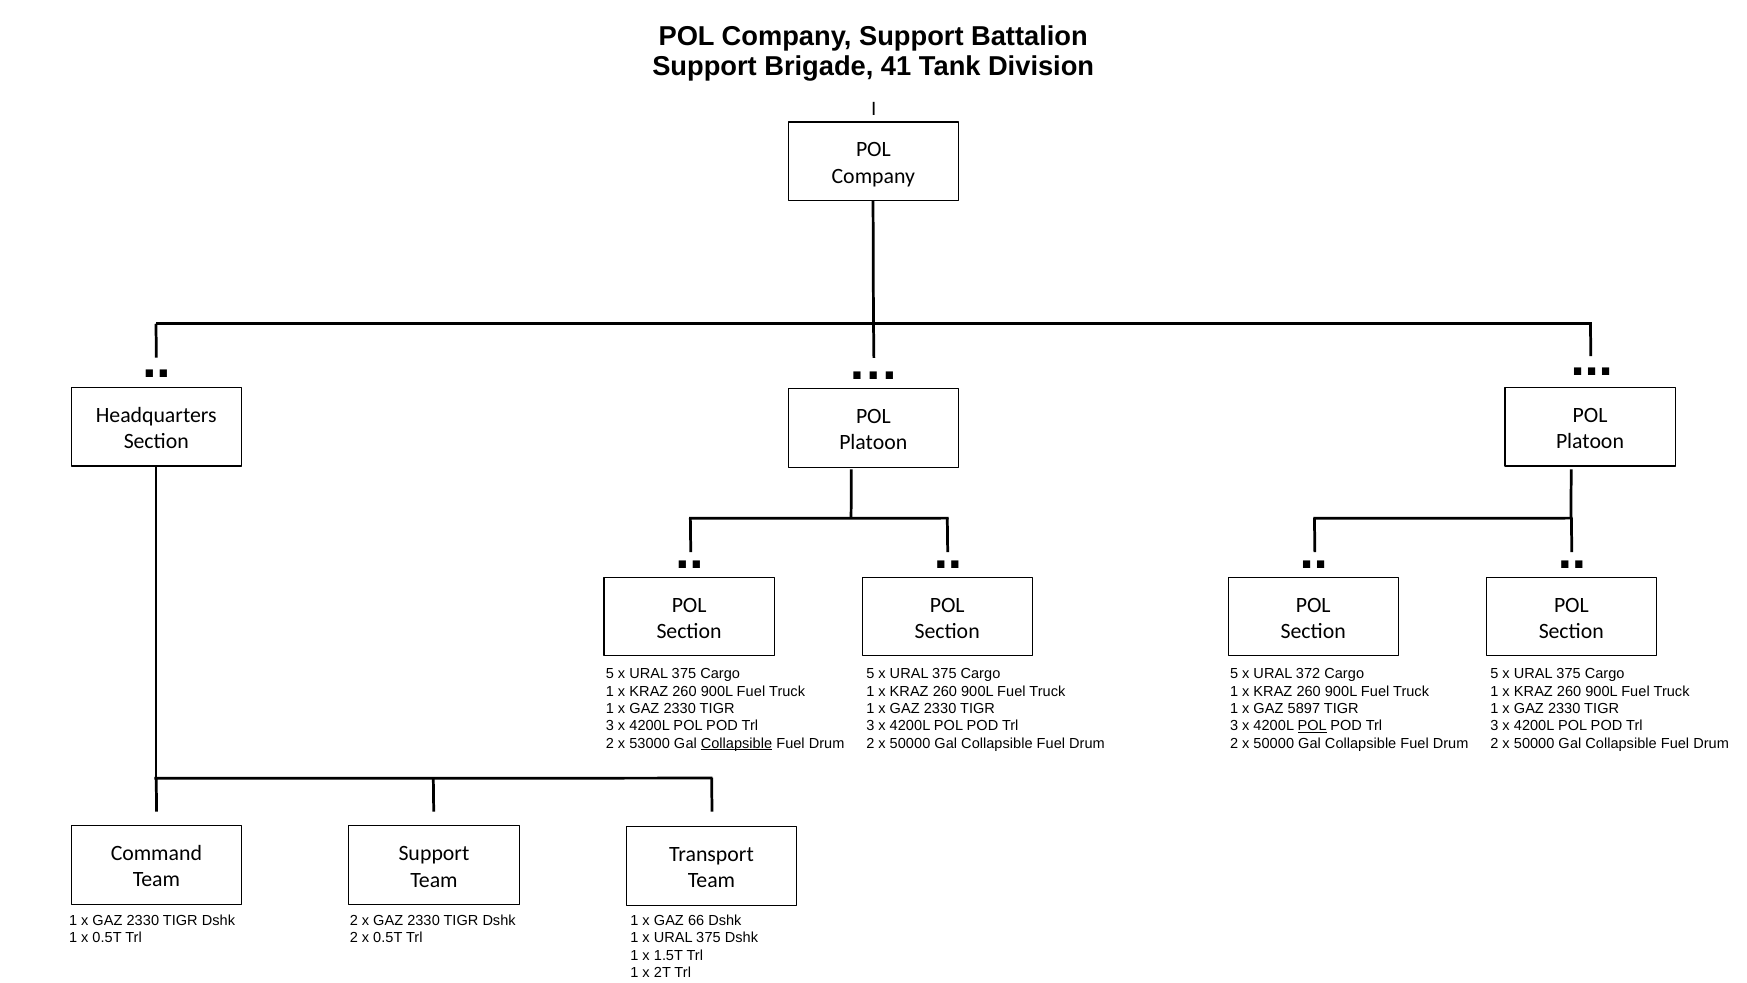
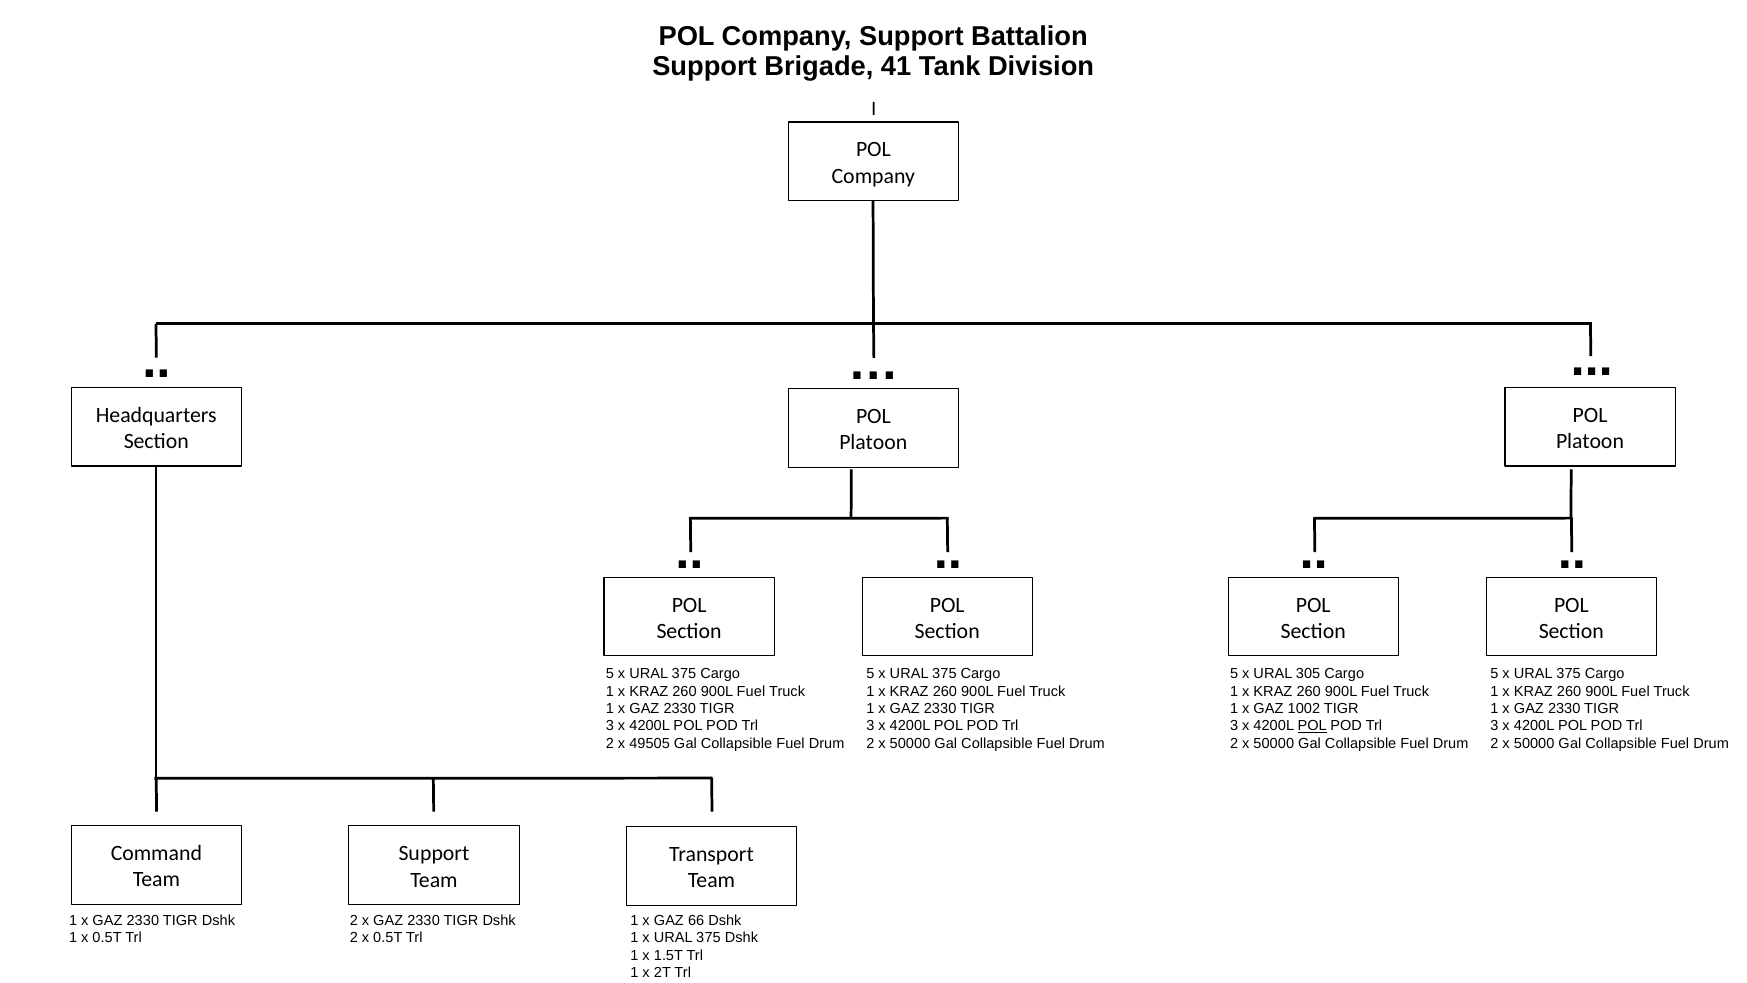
372: 372 -> 305 (1308, 674)
5897: 5897 -> 1002 (1304, 709)
53000: 53000 -> 49505 (650, 743)
Collapsible underline: present -> none (736, 743)
